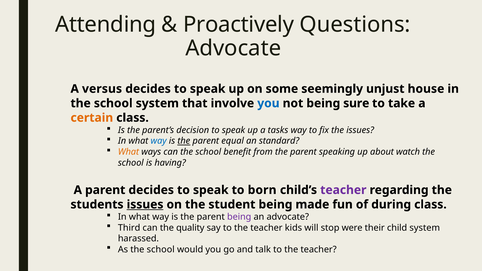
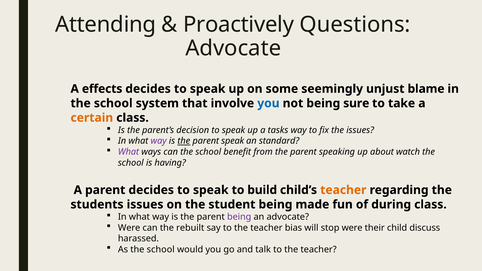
versus: versus -> effects (102, 89)
house: house -> blame (426, 89)
way colour: blue -> purple (159, 141)
parent equal: equal -> speak (233, 141)
What colour: orange -> purple (128, 152)
born: born -> build (262, 190)
teacher colour: purple -> orange (343, 190)
issues underline: present -> none (145, 205)
Third: Third -> Were (129, 228)
quality: quality -> rebuilt (190, 228)
kids: kids -> bias (293, 228)
child system: system -> discuss (425, 228)
